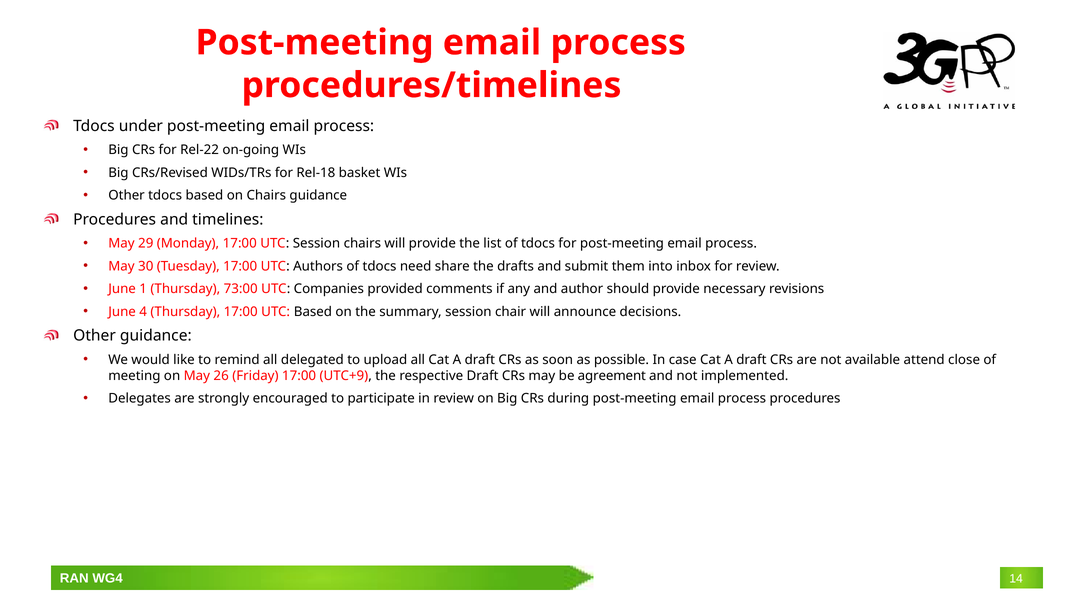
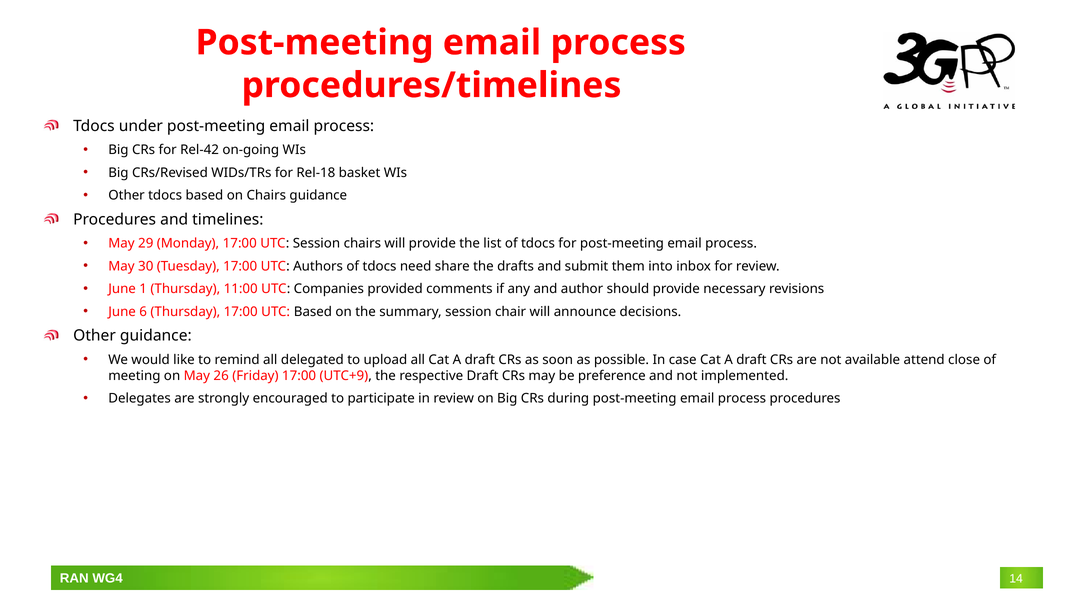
Rel-22: Rel-22 -> Rel-42 (200, 150)
73:00: 73:00 -> 11:00 (241, 289)
4: 4 -> 6 (143, 311)
agreement: agreement -> preference (612, 376)
